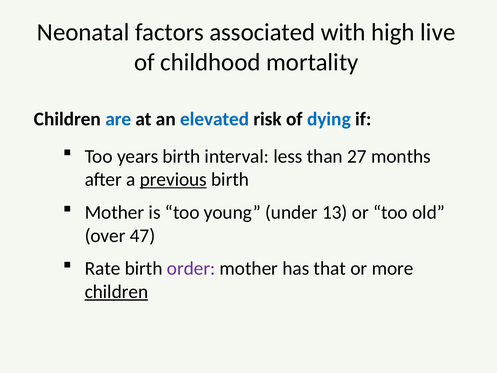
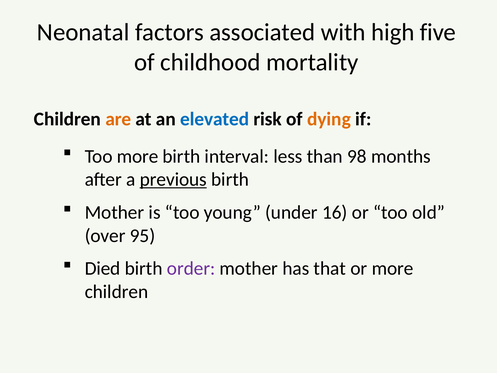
live: live -> five (438, 32)
are colour: blue -> orange (118, 119)
dying colour: blue -> orange (329, 119)
Too years: years -> more (138, 156)
27: 27 -> 98 (357, 156)
13: 13 -> 16 (335, 212)
47: 47 -> 95 (143, 235)
Rate: Rate -> Died (103, 268)
children underline: present -> none (116, 292)
